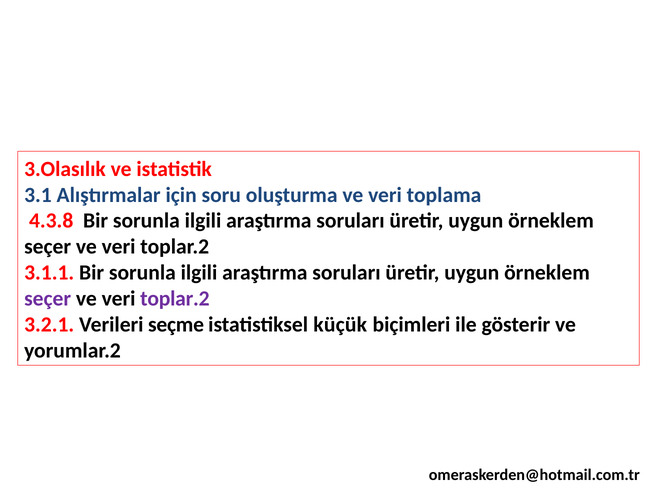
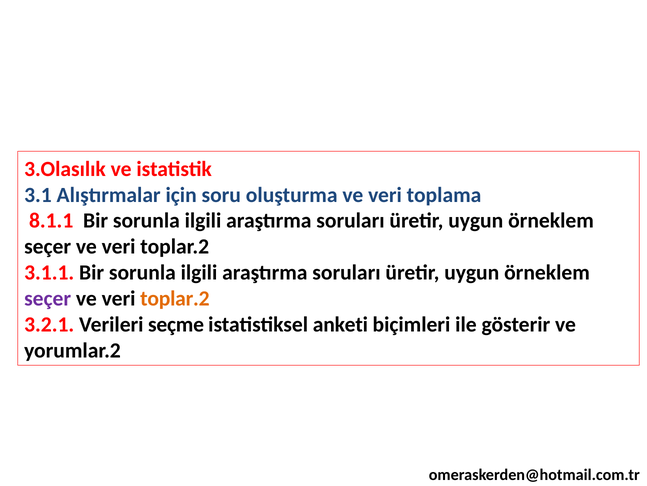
4.3.8: 4.3.8 -> 8.1.1 (51, 221)
toplar.2 colour: purple -> orange (175, 298)
küçük: küçük -> anketi (340, 324)
